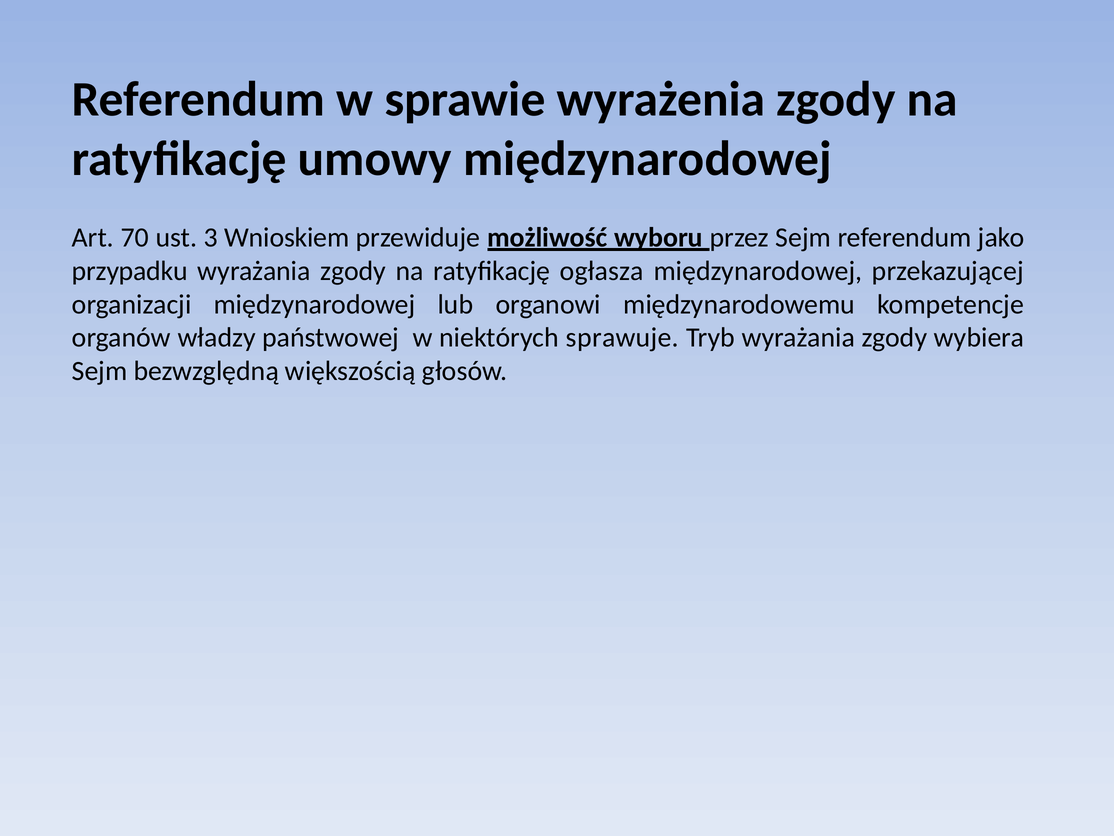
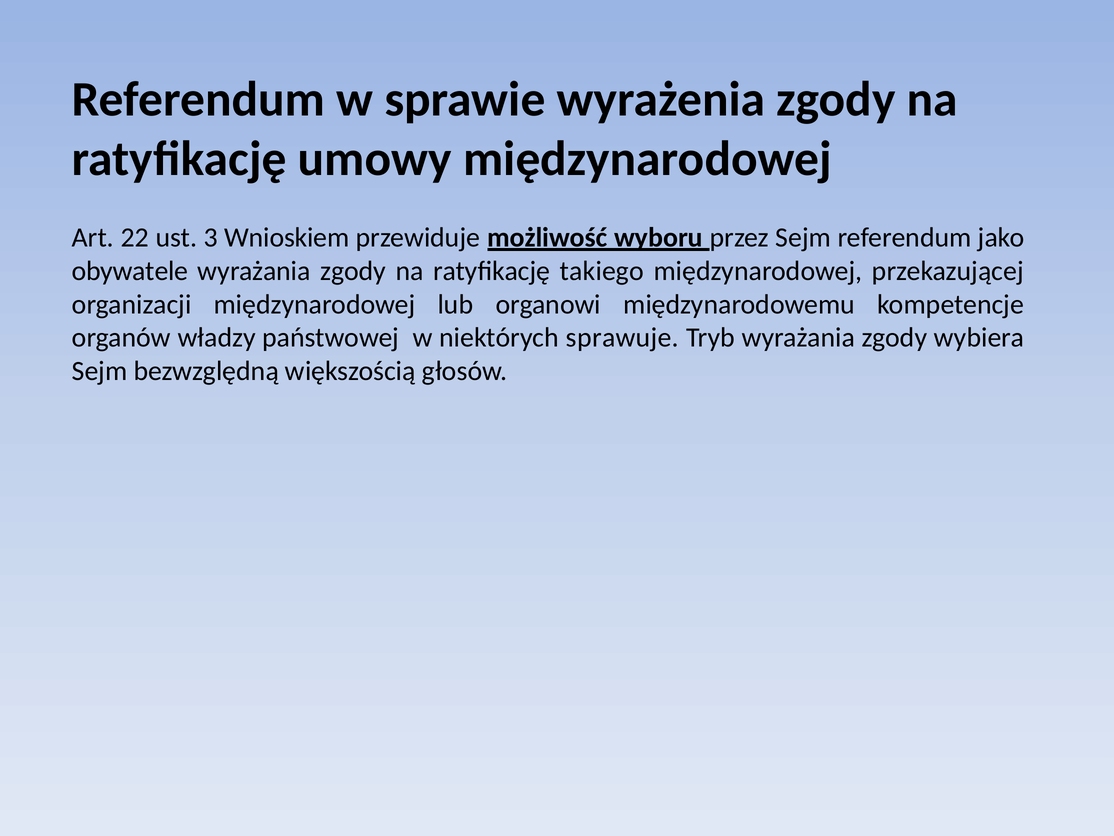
70: 70 -> 22 (135, 237)
przypadku: przypadku -> obywatele (130, 271)
ogłasza: ogłasza -> takiego (602, 271)
